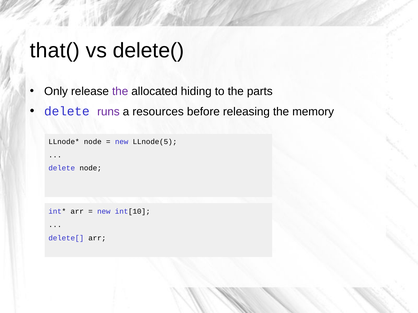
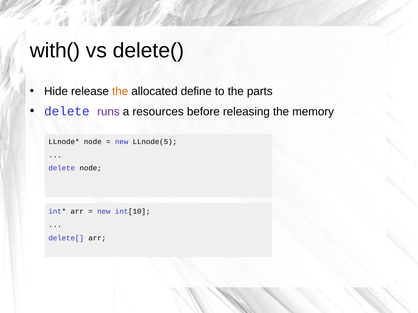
that(: that( -> with( (55, 50)
Only: Only -> Hide (56, 92)
the colour: purple -> orange (120, 92)
hiding: hiding -> define (196, 92)
